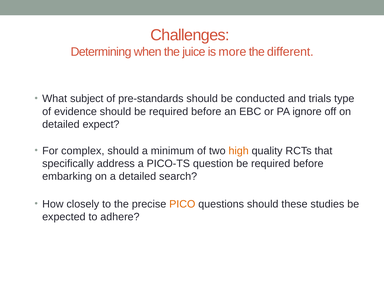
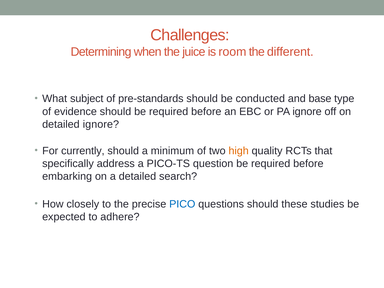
more: more -> room (232, 52)
trials: trials -> base (320, 99)
detailed expect: expect -> ignore (101, 124)
complex: complex -> currently (83, 151)
PICO colour: orange -> blue (182, 204)
